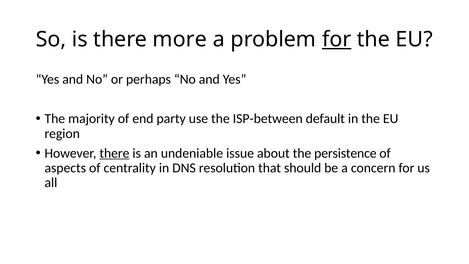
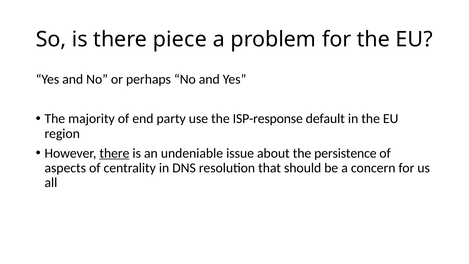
more: more -> piece (180, 39)
for underline: present -> none (337, 39)
ISP-between: ISP-between -> ISP-response (268, 119)
